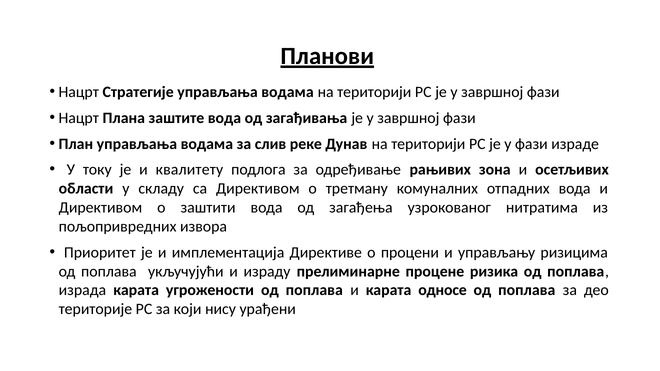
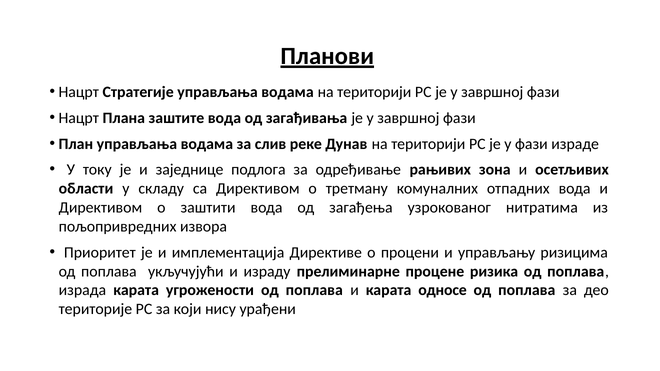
квалитету: квалитету -> заједнице (190, 170)
